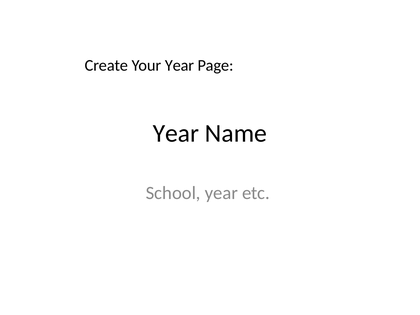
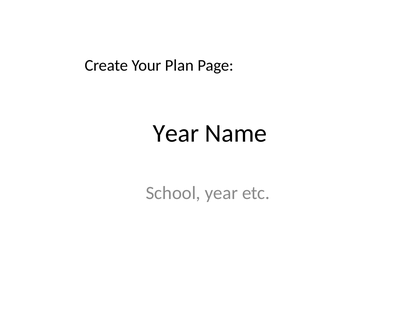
Your Year: Year -> Plan (179, 65)
